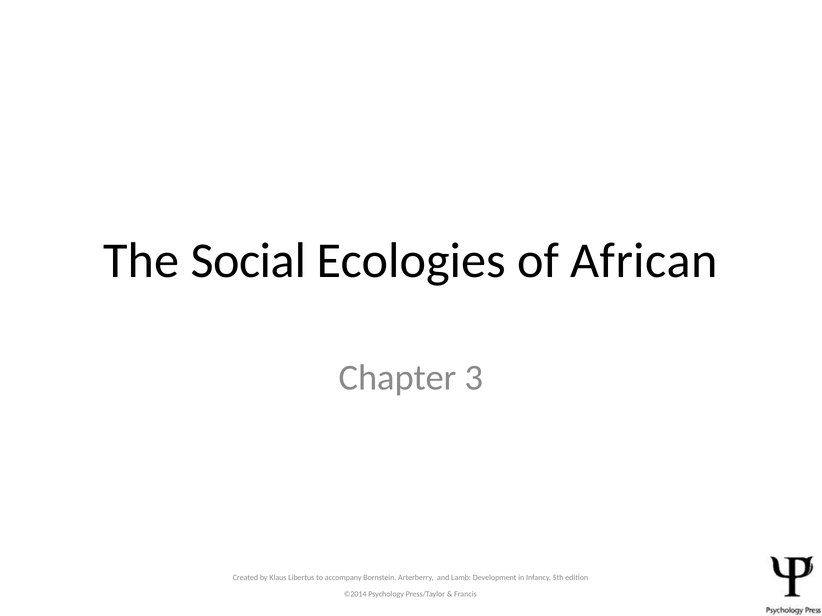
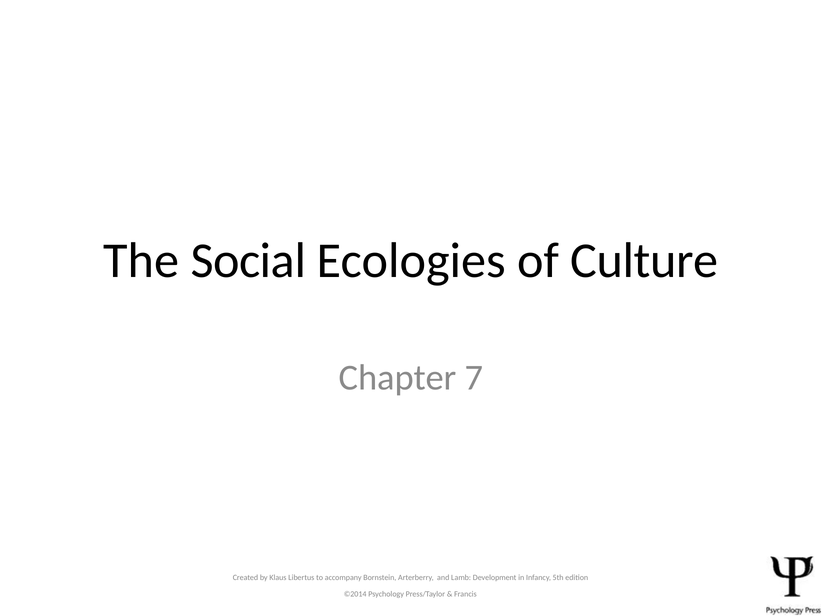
African: African -> Culture (644, 261)
3: 3 -> 7 (474, 378)
